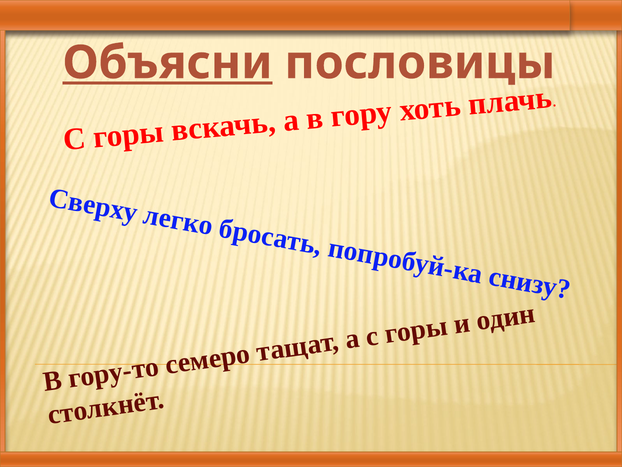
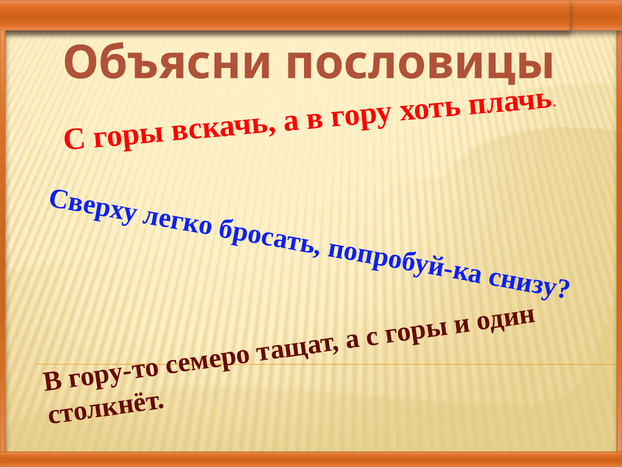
Объясни underline: present -> none (167, 63)
